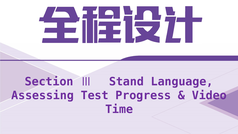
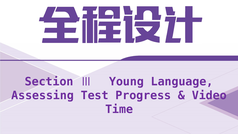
Stand: Stand -> Young (126, 82)
